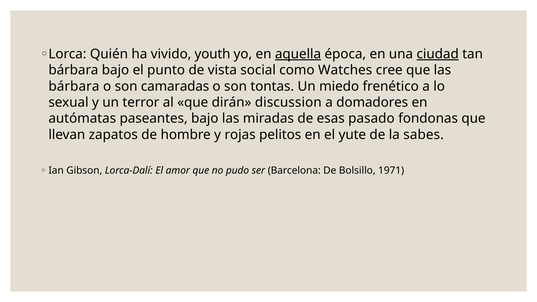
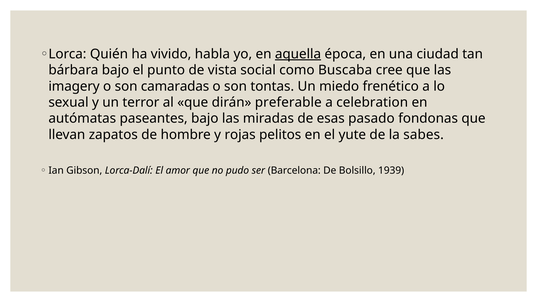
youth: youth -> habla (212, 54)
ciudad underline: present -> none (438, 54)
Watches: Watches -> Buscaba (345, 70)
bárbara: bárbara -> imagery (74, 86)
discussion: discussion -> preferable (288, 102)
domadores: domadores -> celebration (372, 102)
1971: 1971 -> 1939 (391, 171)
